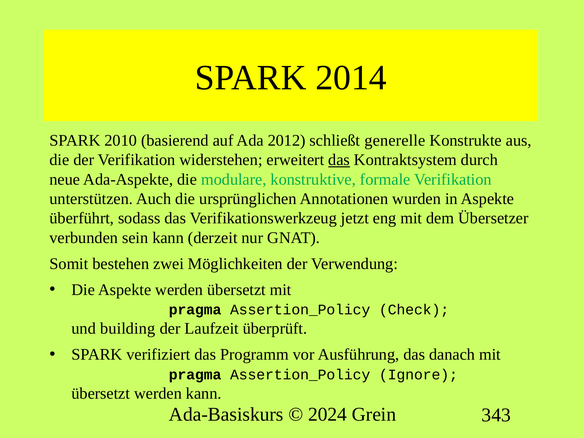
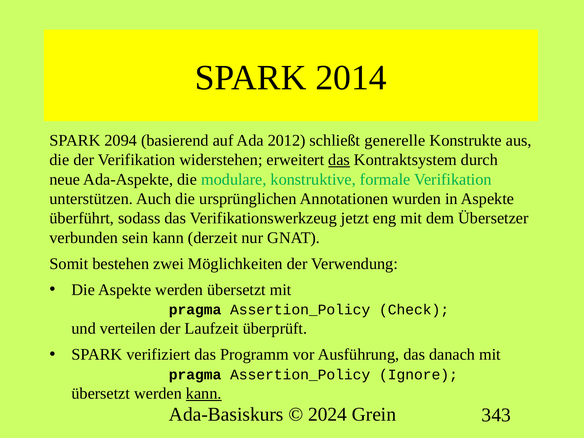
2010: 2010 -> 2094 (121, 140)
building: building -> verteilen (128, 329)
kann underline: none -> present (204, 394)
